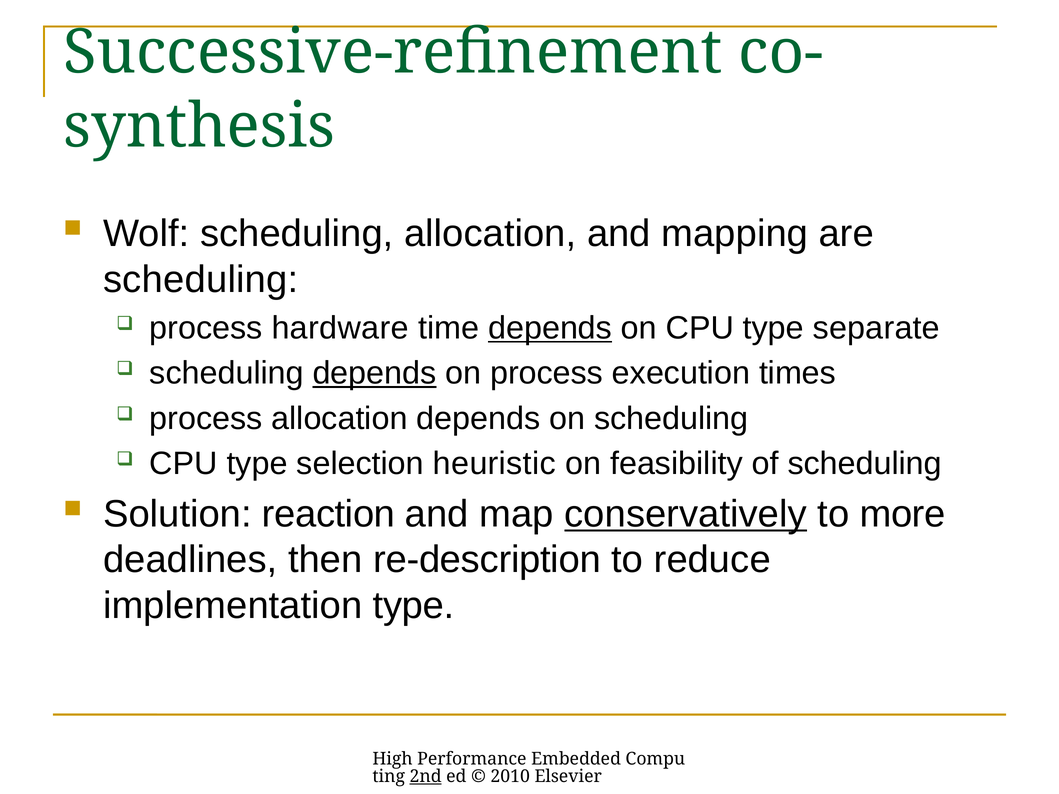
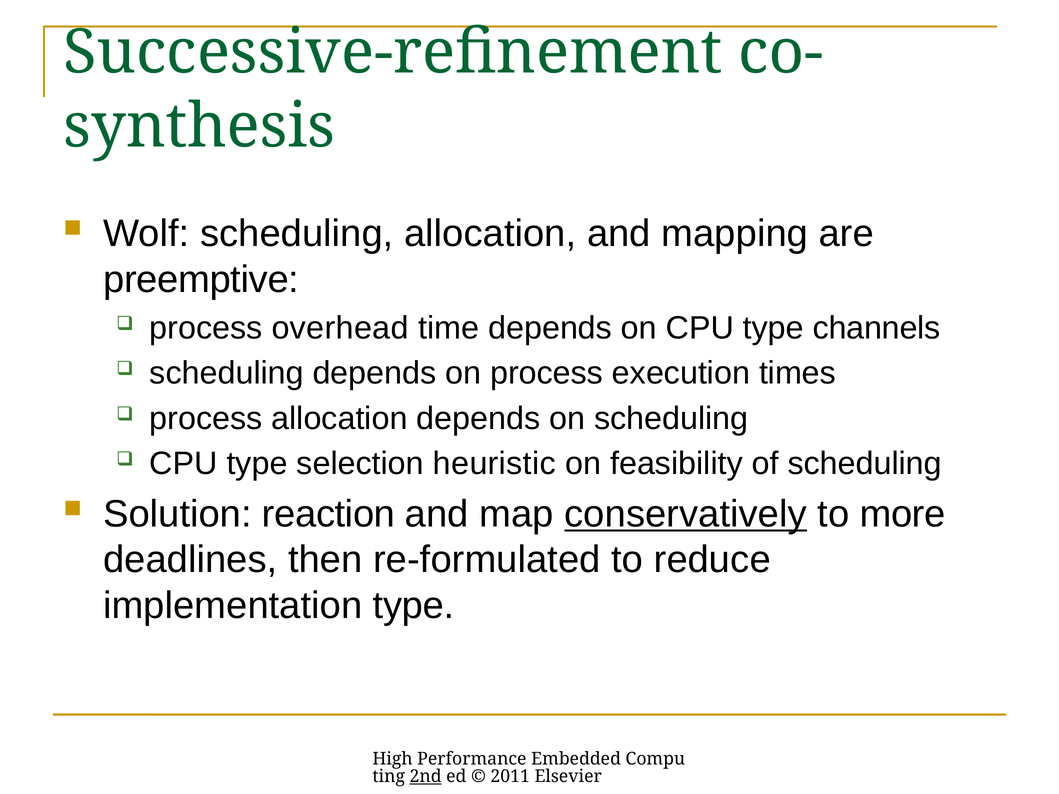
scheduling: scheduling -> preemptive (201, 280)
hardware: hardware -> overhead (340, 328)
depends underline: present -> none (550, 328)
separate: separate -> channels (877, 328)
depends underline: present -> none (374, 373)
re-description: re-description -> re-formulated (487, 560)
2010: 2010 -> 2011 (510, 777)
